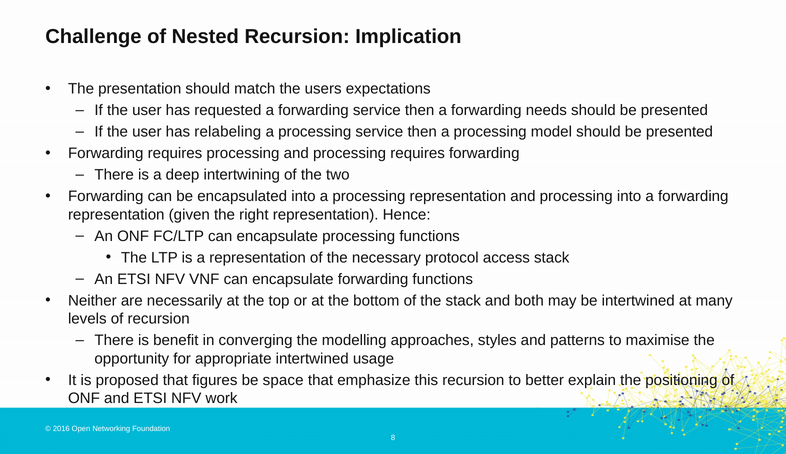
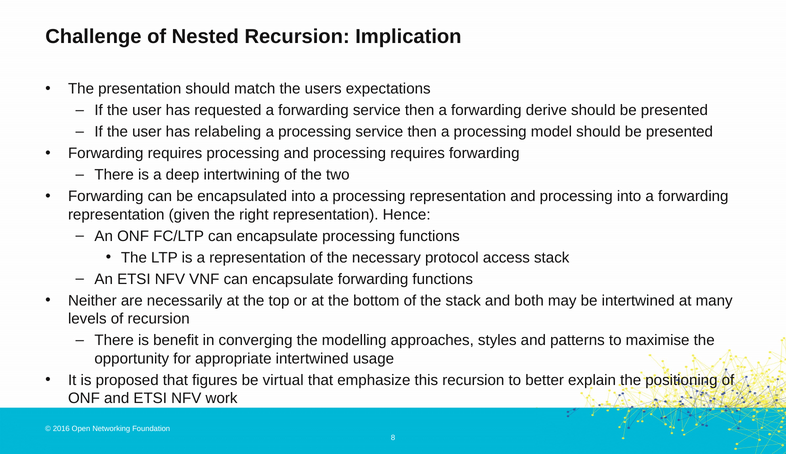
needs: needs -> derive (546, 110)
space: space -> virtual (283, 380)
